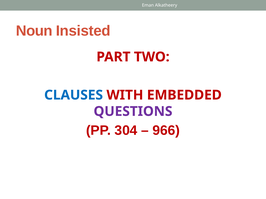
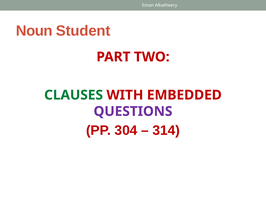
Insisted: Insisted -> Student (83, 31)
CLAUSES colour: blue -> green (74, 95)
966: 966 -> 314 (166, 131)
